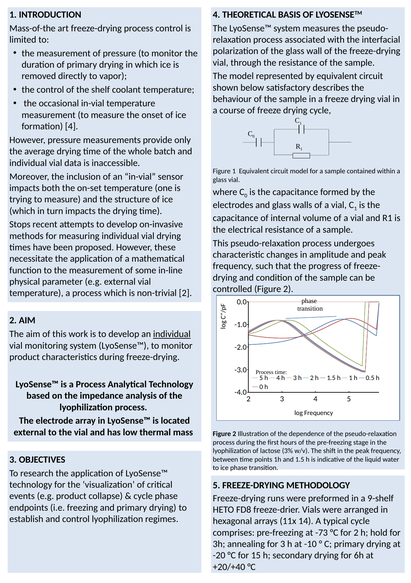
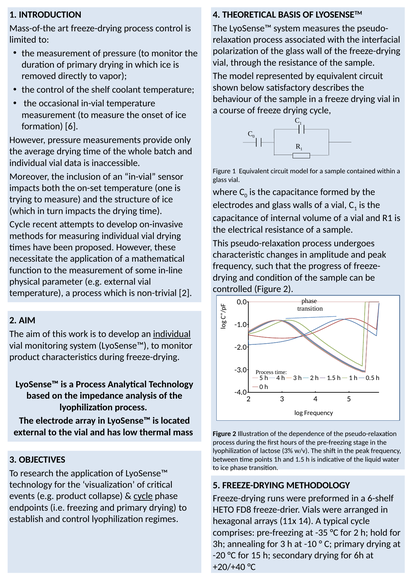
formation 4: 4 -> 6 (72, 126)
Stops: Stops -> Cycle (20, 224)
cycle underline: none -> present (143, 495)
9-shelf: 9-shelf -> 6-shelf (381, 497)
-73: -73 -> -35 (322, 532)
